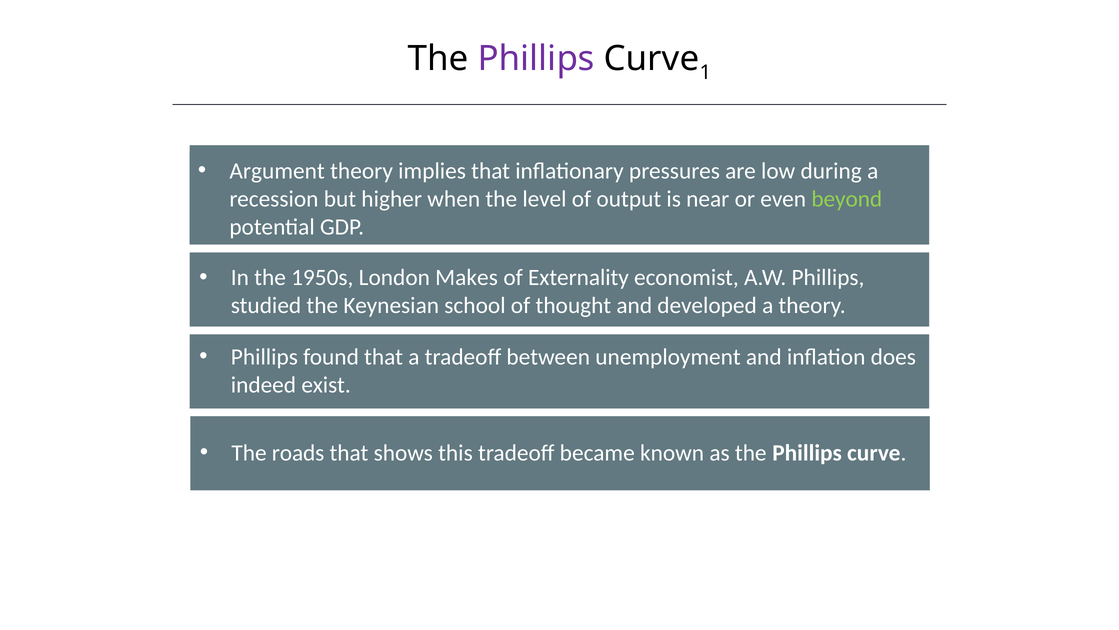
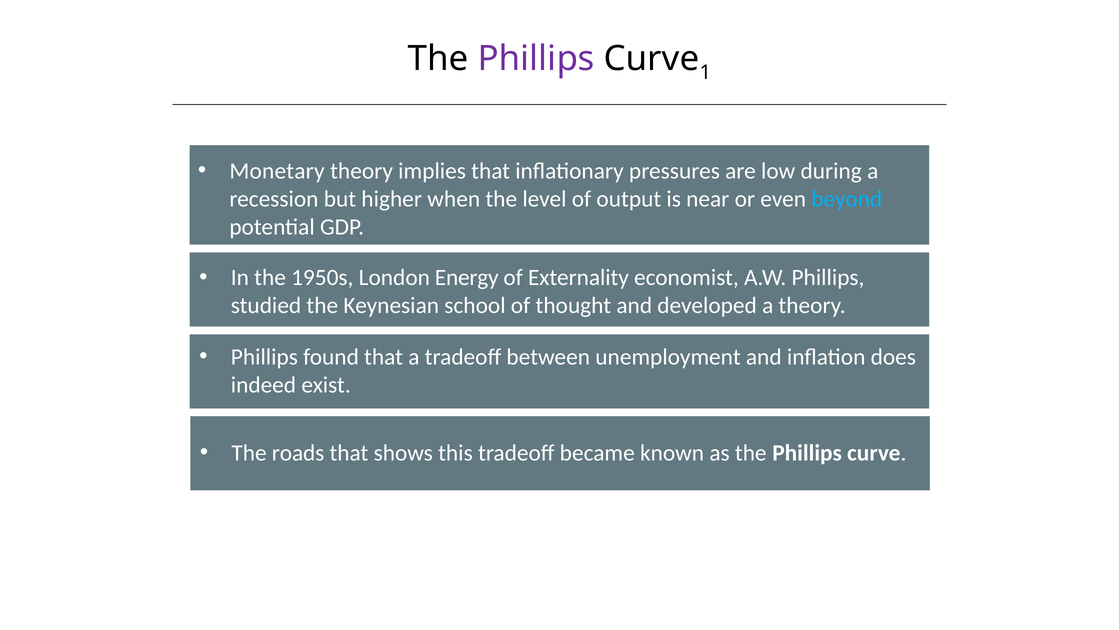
Argument: Argument -> Monetary (277, 171)
beyond colour: light green -> light blue (847, 199)
Makes: Makes -> Energy (467, 277)
